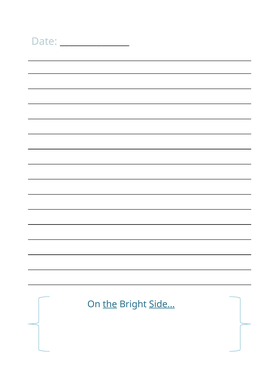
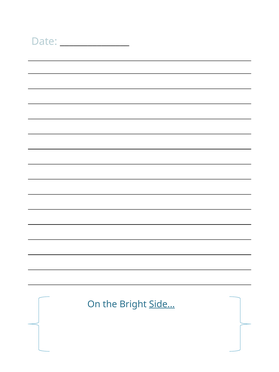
the underline: present -> none (110, 304)
